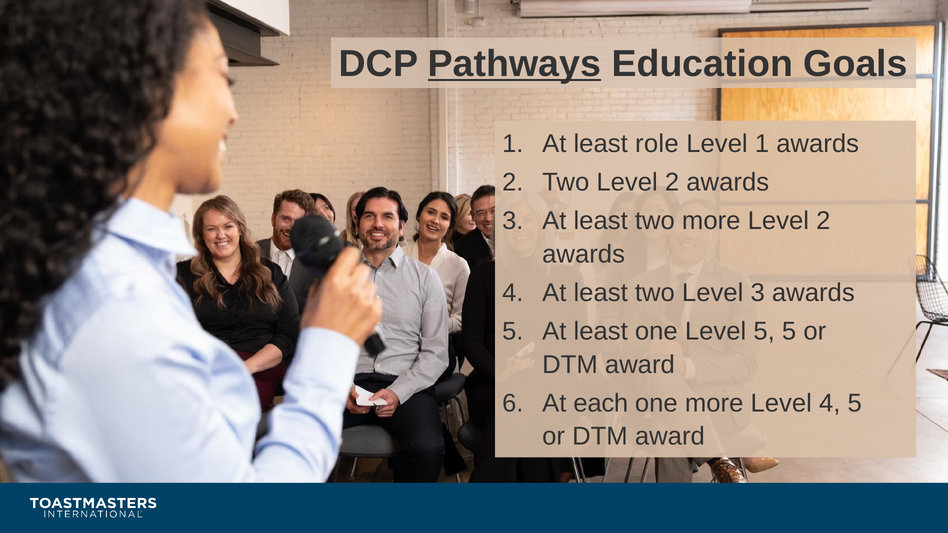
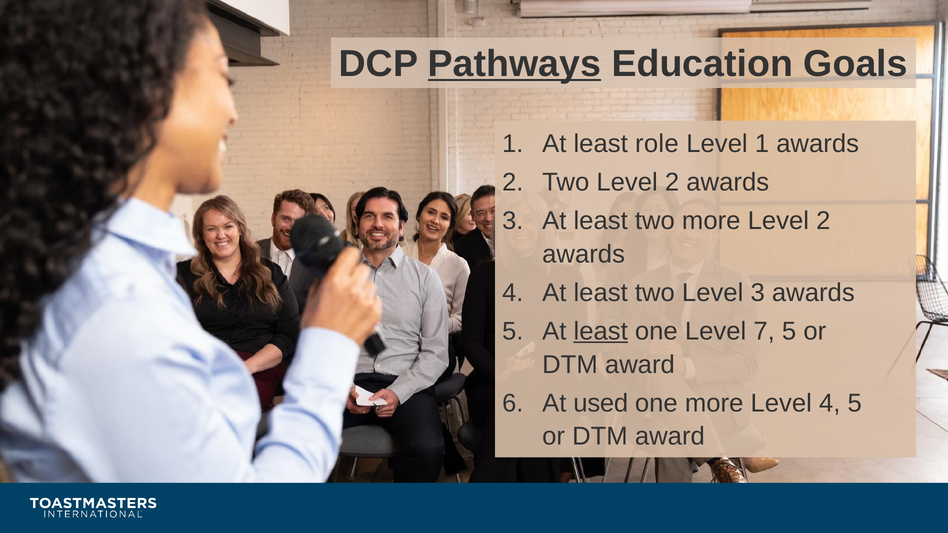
least underline: none -> present (601, 332)
Level 5: 5 -> 7 (764, 332)
each: each -> used (601, 403)
